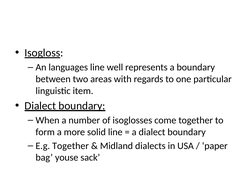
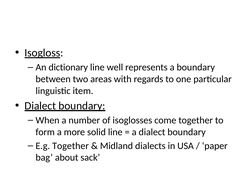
languages: languages -> dictionary (68, 67)
youse: youse -> about (67, 158)
